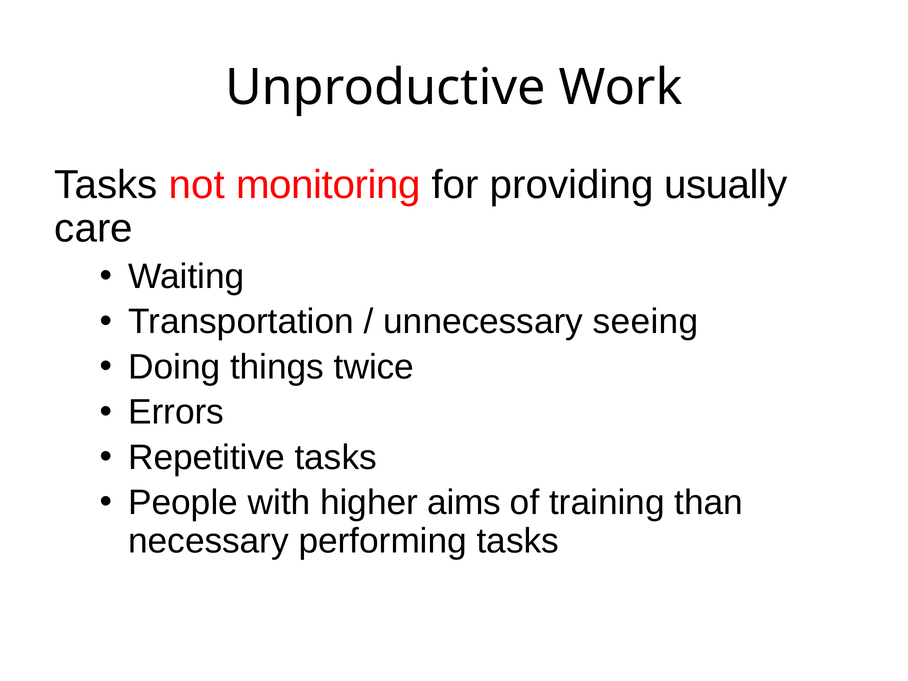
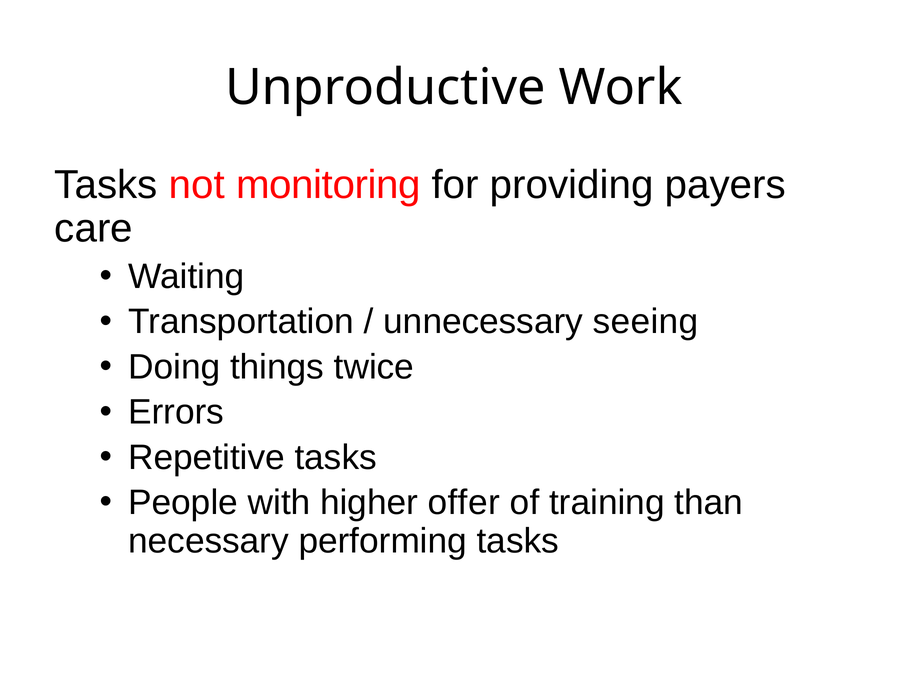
usually: usually -> payers (725, 185)
aims: aims -> offer (464, 503)
